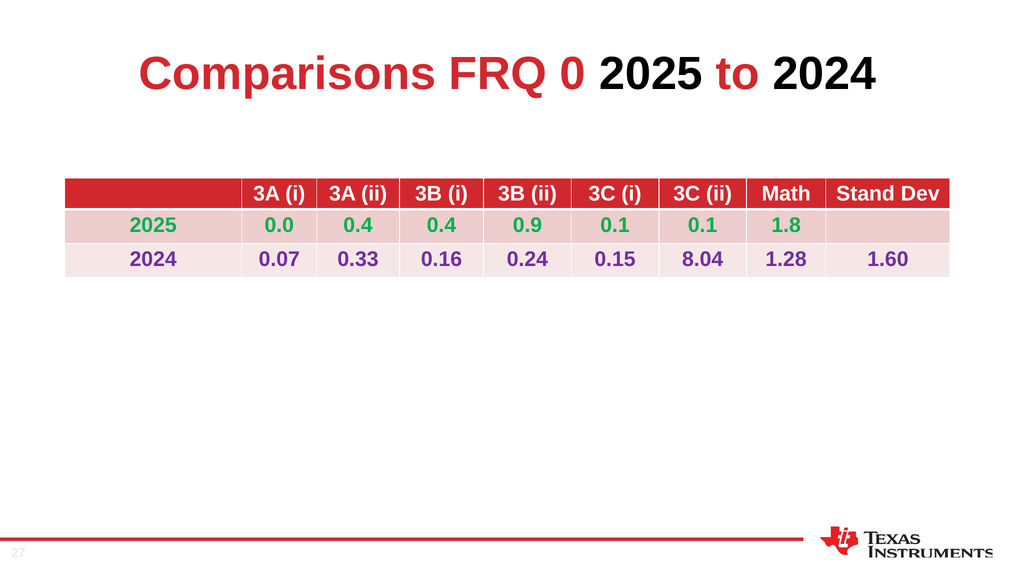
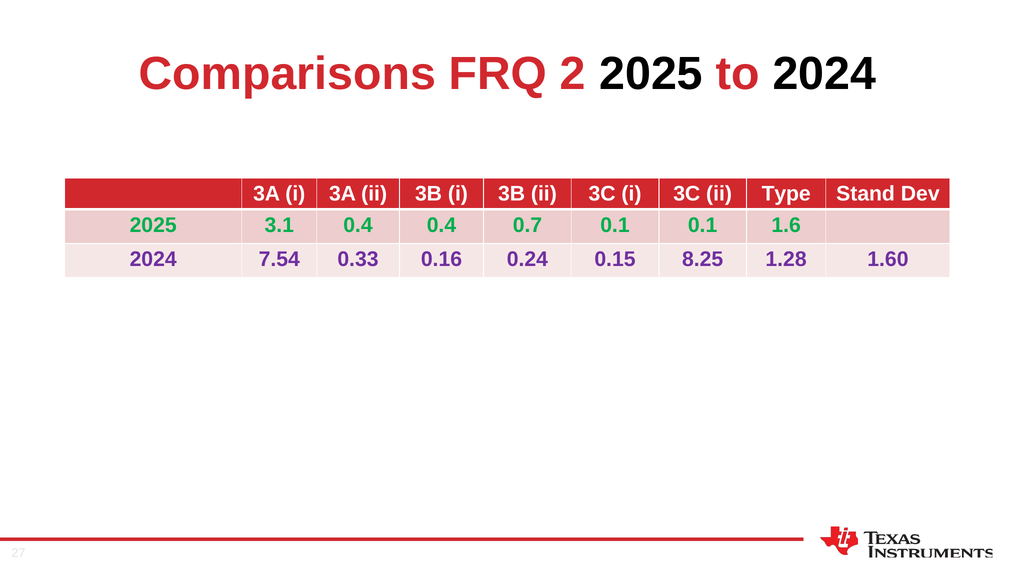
0: 0 -> 2 (573, 74)
Math: Math -> Type (786, 194)
0.0: 0.0 -> 3.1 (279, 225)
0.9: 0.9 -> 0.7 (527, 225)
1.8: 1.8 -> 1.6 (786, 225)
0.07: 0.07 -> 7.54 (279, 259)
8.04: 8.04 -> 8.25 (703, 259)
